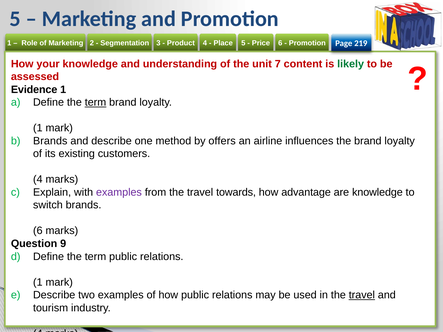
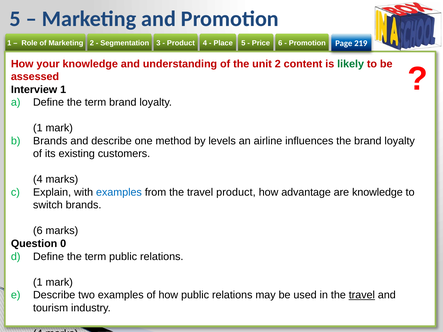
unit 7: 7 -> 2 (278, 64)
Evidence: Evidence -> Interview (34, 90)
term underline: present -> none (95, 102)
offers: offers -> levels (222, 141)
examples colour: purple -> blue (119, 192)
travel towards: towards -> product (236, 192)
Question 9: 9 -> 0 (63, 244)
